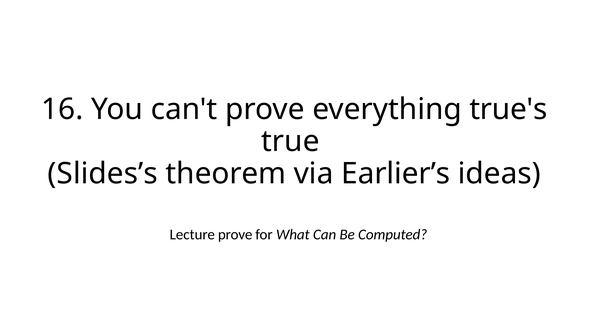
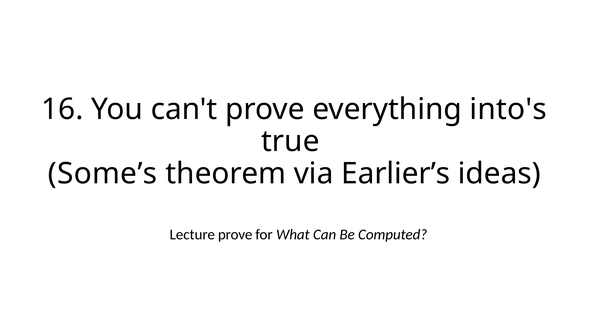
true's: true's -> into's (508, 109)
Slides’s: Slides’s -> Some’s (103, 174)
